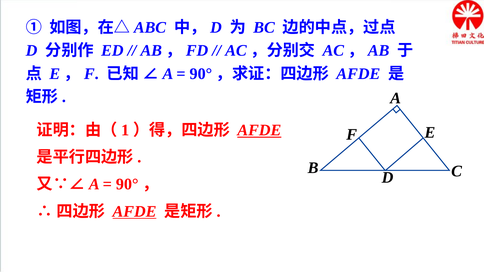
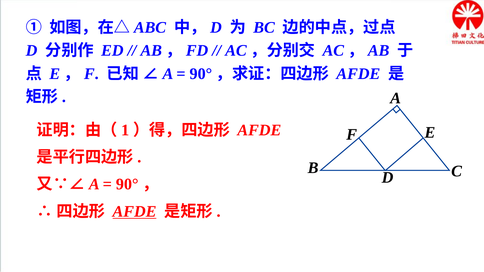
AFDE underline: present -> none (259, 130)
